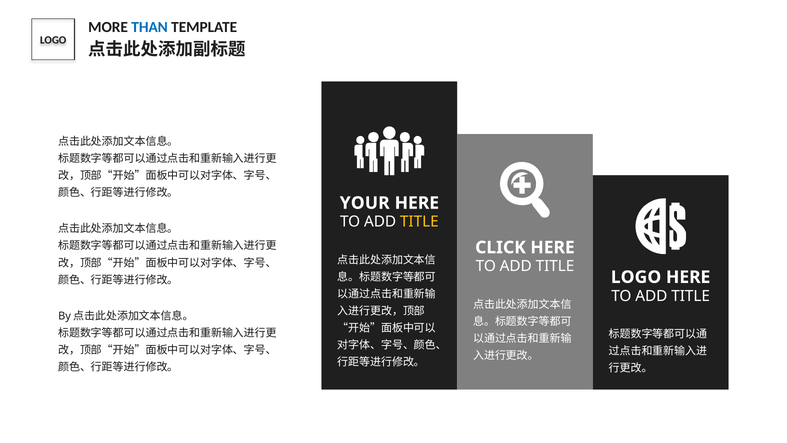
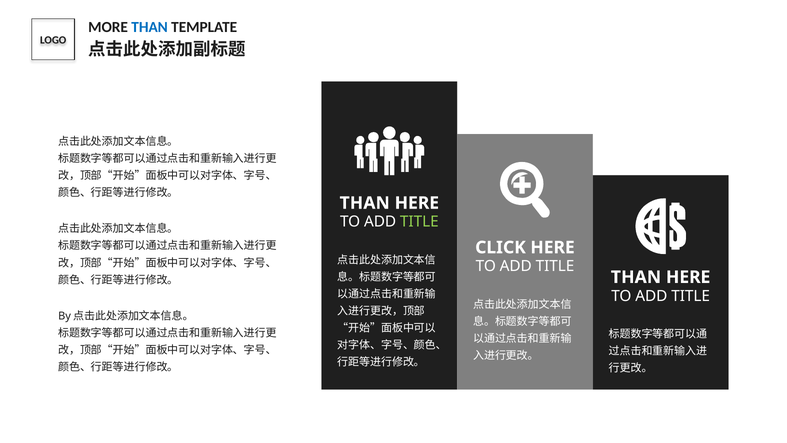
YOUR: YOUR -> THAN (365, 203)
TITLE colour: yellow -> light green (419, 222)
LOGO: LOGO -> THAN (636, 277)
